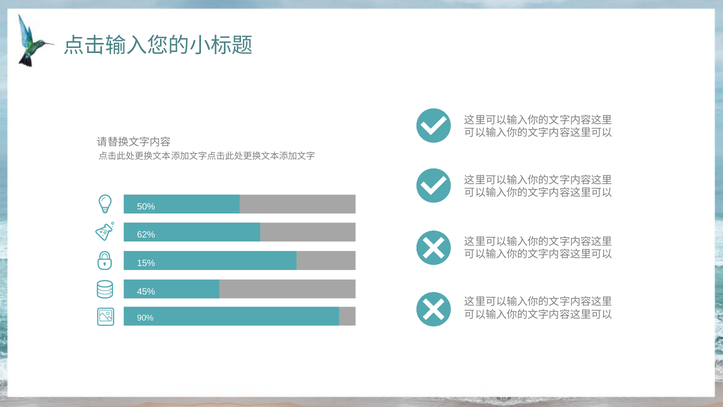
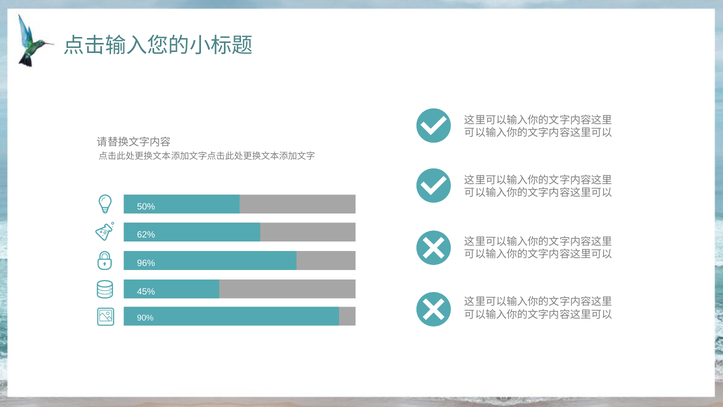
15%: 15% -> 96% (146, 263)
